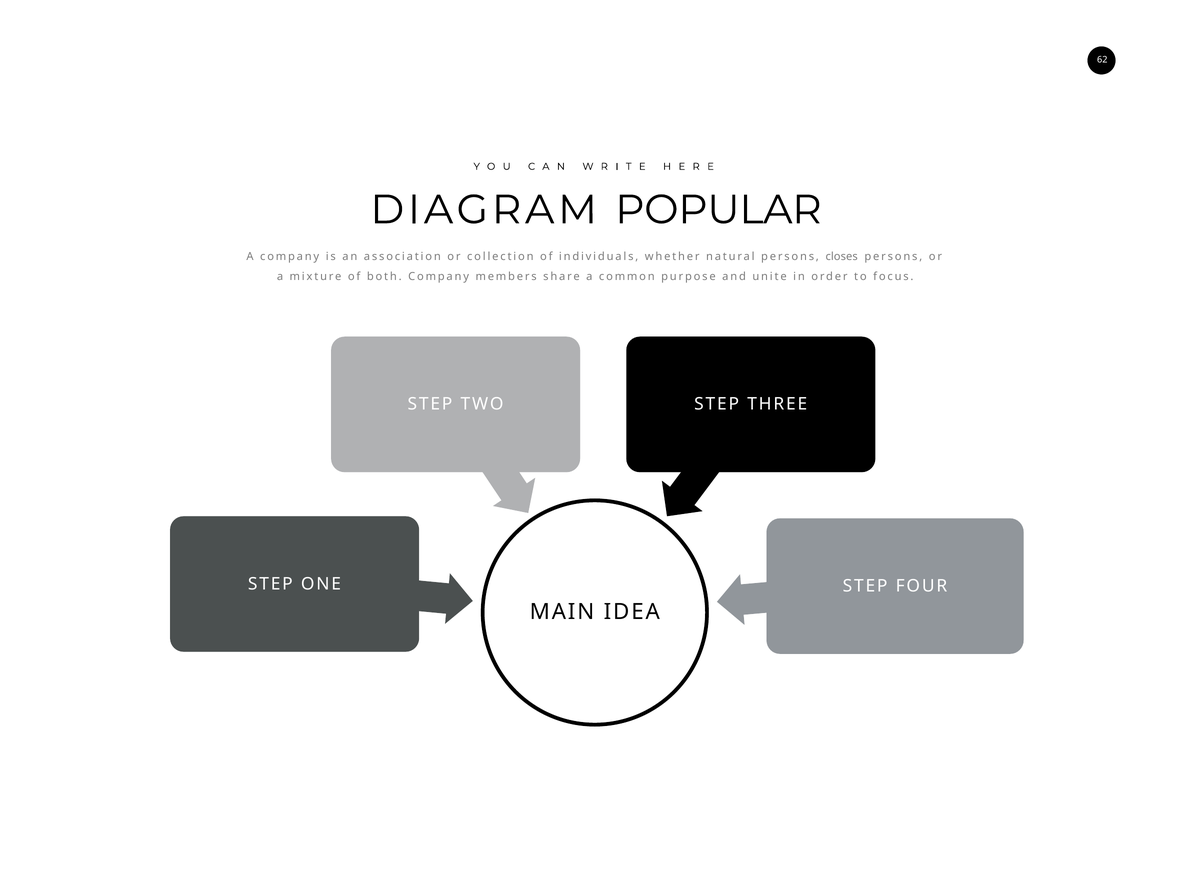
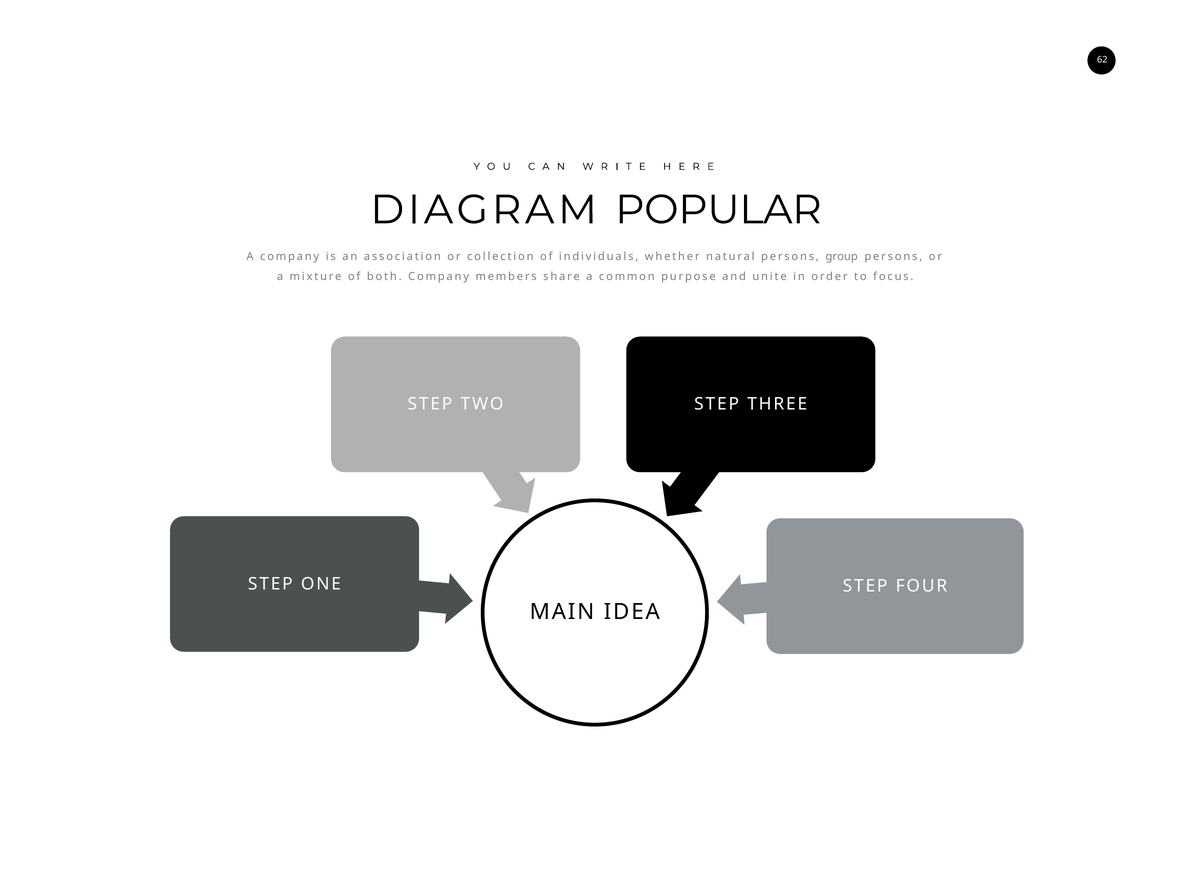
closes: closes -> group (842, 257)
